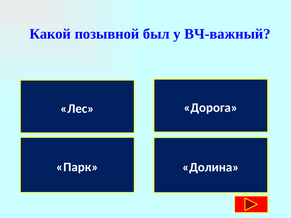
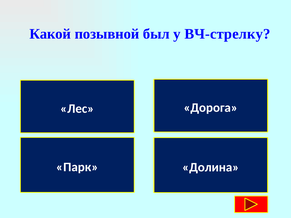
ВЧ-важный: ВЧ-важный -> ВЧ-стрелку (227, 34)
